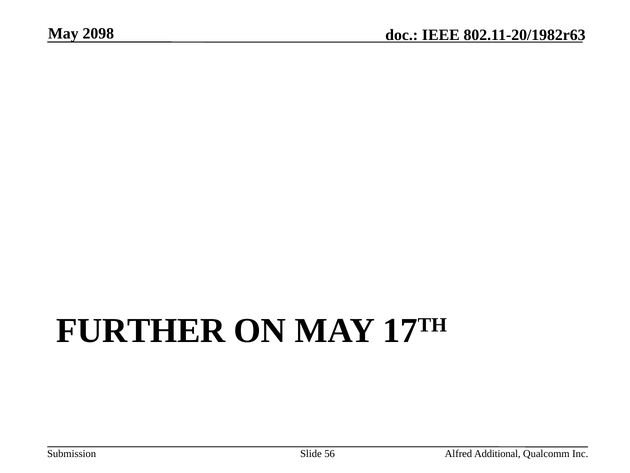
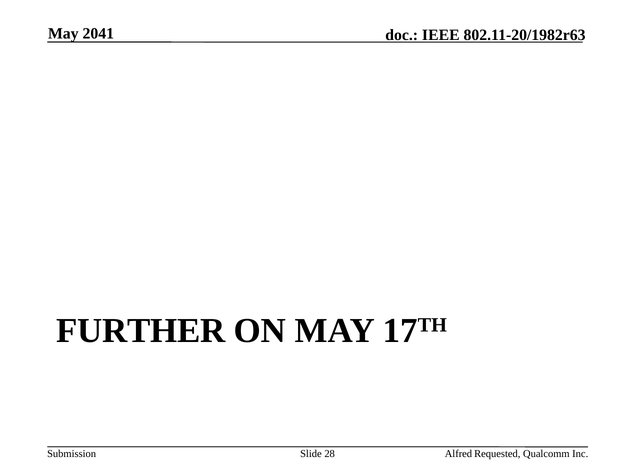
2098: 2098 -> 2041 (98, 33)
56: 56 -> 28 (330, 453)
Additional: Additional -> Requested (497, 453)
